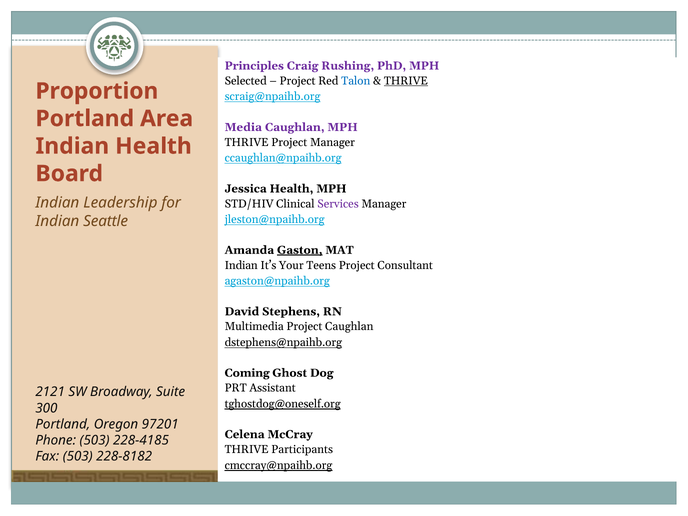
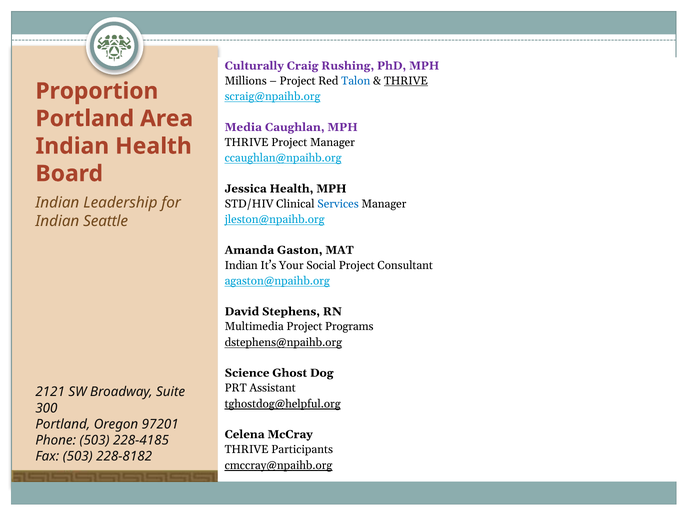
Principles: Principles -> Culturally (254, 66)
Selected: Selected -> Millions (246, 81)
Services colour: purple -> blue (338, 204)
Gaston underline: present -> none (300, 250)
Teens: Teens -> Social (321, 265)
Project Caughlan: Caughlan -> Programs (349, 327)
Coming: Coming -> Science (247, 373)
tghostdog@oneself.org: tghostdog@oneself.org -> tghostdog@helpful.org (283, 404)
